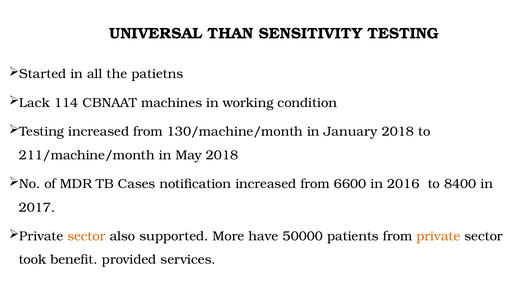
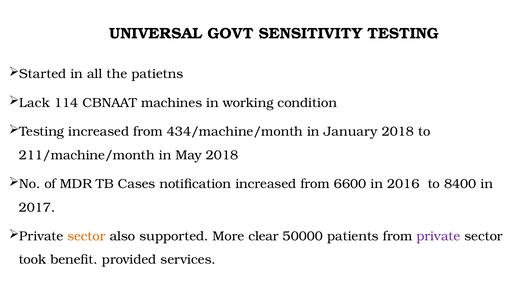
THAN: THAN -> GOVT (231, 33)
130/machine/month: 130/machine/month -> 434/machine/month (235, 132)
have: have -> clear (264, 236)
private colour: orange -> purple (438, 236)
